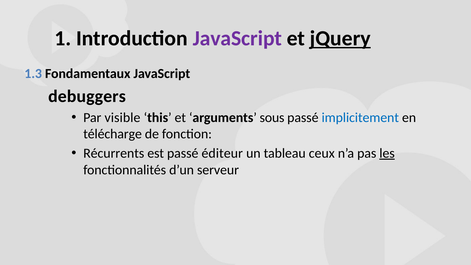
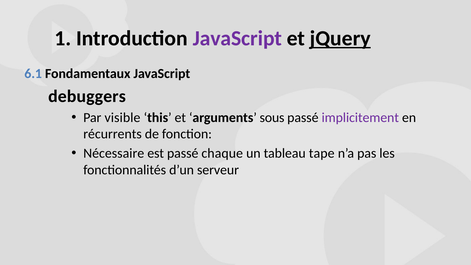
1.3: 1.3 -> 6.1 (33, 74)
implicitement colour: blue -> purple (360, 118)
télécharge: télécharge -> récurrents (113, 134)
Récurrents: Récurrents -> Nécessaire (114, 153)
éditeur: éditeur -> chaque (222, 153)
ceux: ceux -> tape (322, 153)
les underline: present -> none (387, 153)
